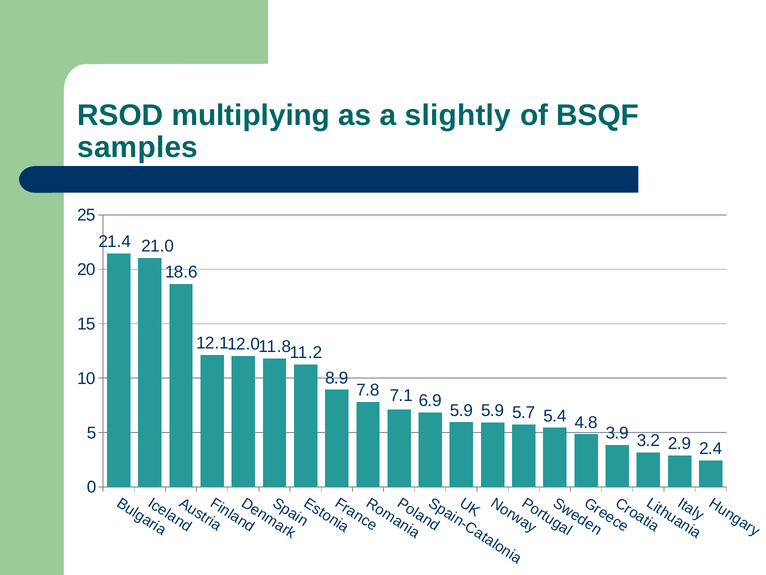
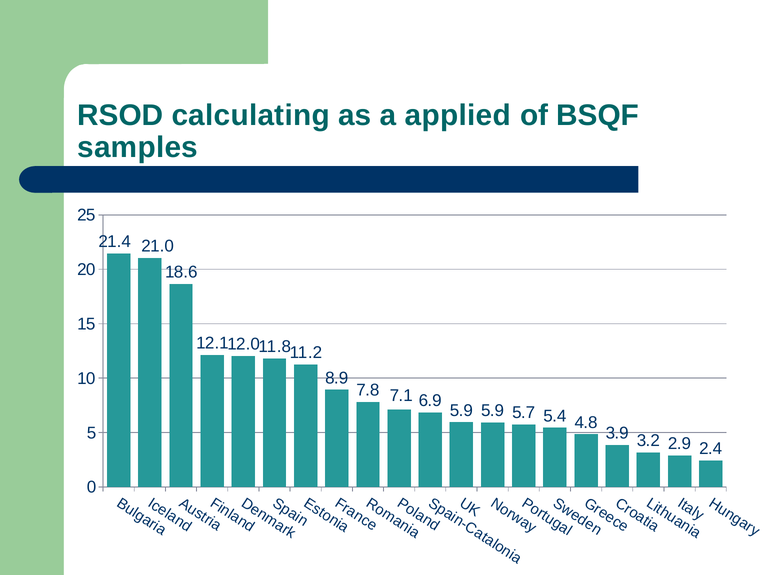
multiplying: multiplying -> calculating (251, 115)
slightly: slightly -> applied (458, 115)
